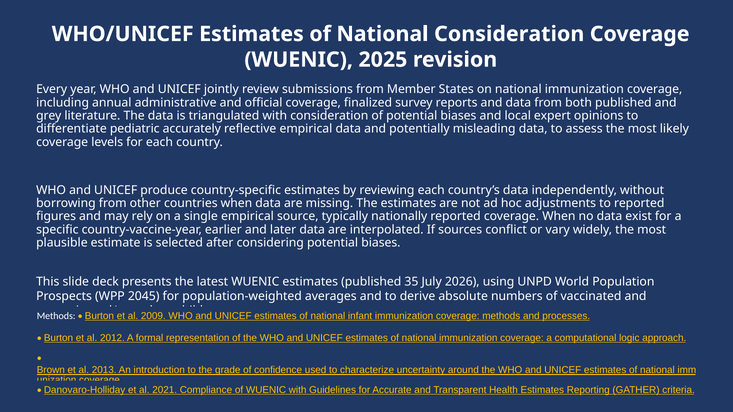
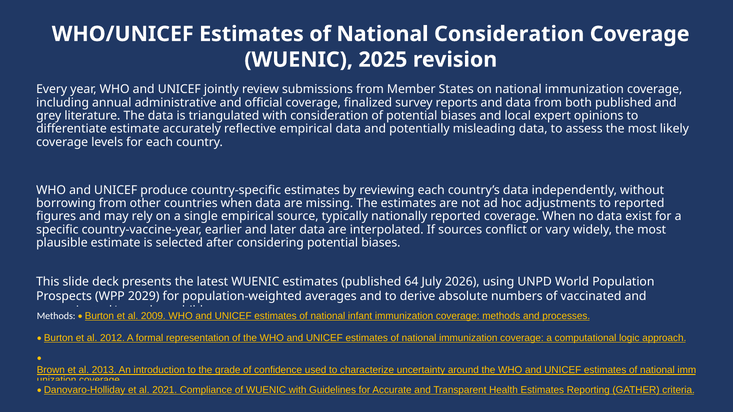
differentiate pediatric: pediatric -> estimate (135, 129)
35: 35 -> 64 (411, 282)
2045: 2045 -> 2029 (144, 296)
